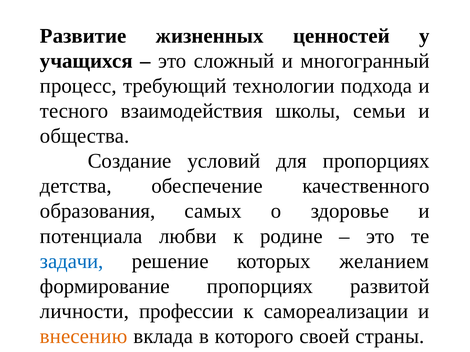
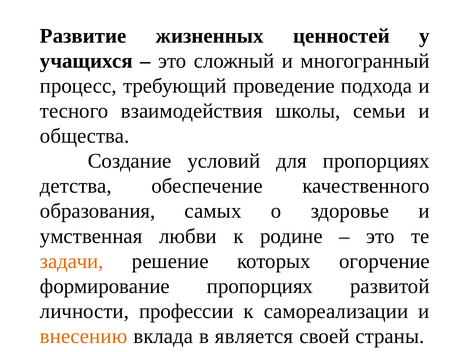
технологии: технологии -> проведение (284, 86)
потенциала: потенциала -> умственная (91, 236)
задачи colour: blue -> orange (72, 262)
желанием: желанием -> огорчение (384, 262)
которого: которого -> является (254, 337)
